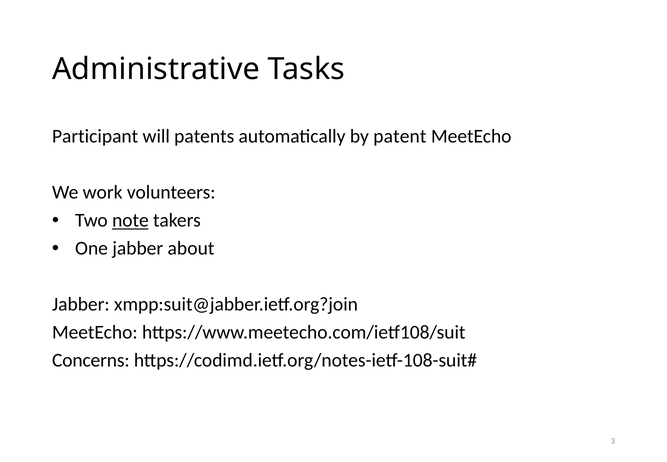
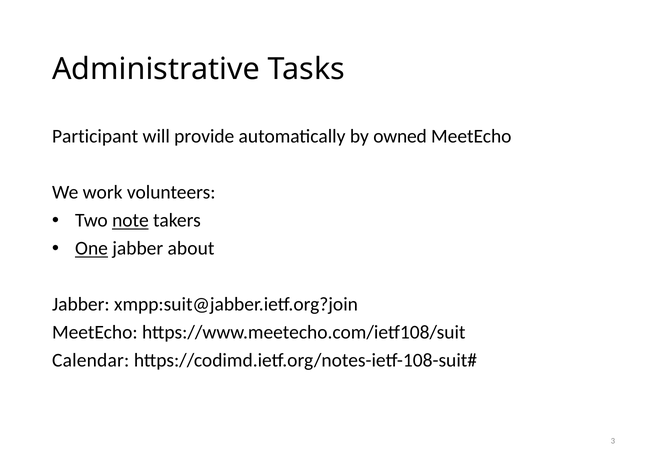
patents: patents -> provide (204, 136)
patent: patent -> owned (400, 136)
One underline: none -> present (92, 248)
Concerns: Concerns -> Calendar (91, 360)
